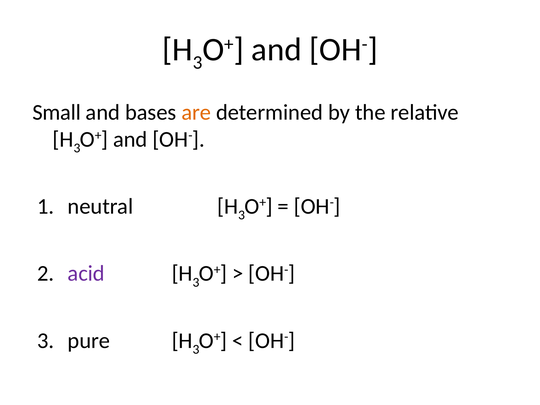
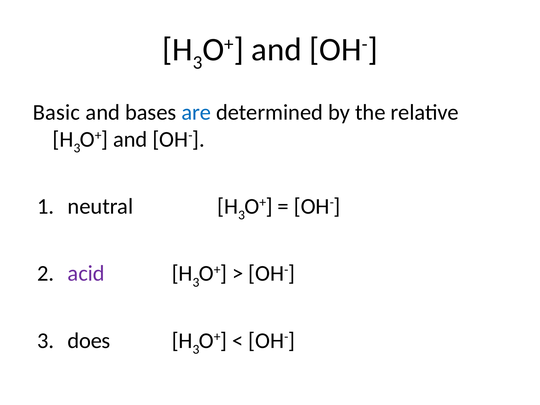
Small: Small -> Basic (56, 112)
are colour: orange -> blue (196, 112)
pure: pure -> does (89, 341)
